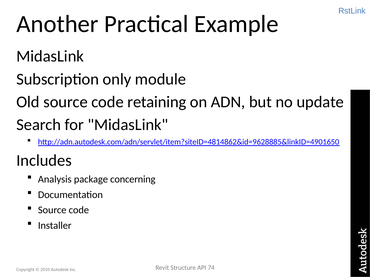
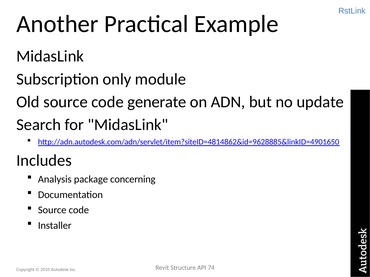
retaining: retaining -> generate (157, 102)
